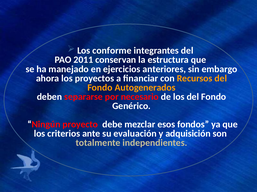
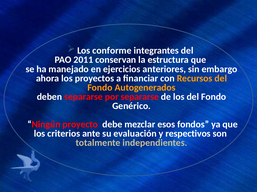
por necesario: necesario -> separarse (140, 97)
adquisición: adquisición -> respectivos (188, 134)
